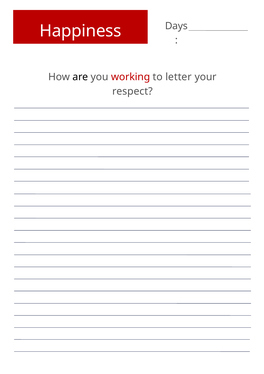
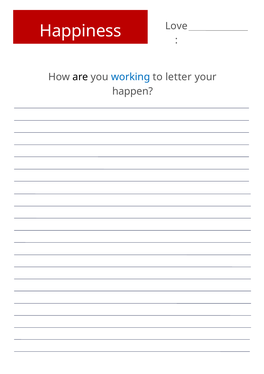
Days: Days -> Love (176, 26)
working colour: red -> blue (131, 77)
respect: respect -> happen (133, 91)
